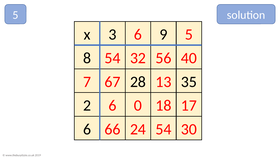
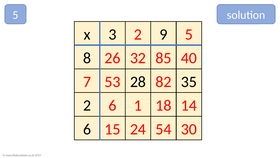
3 6: 6 -> 2 (138, 34)
8 54: 54 -> 26 (113, 58)
56: 56 -> 85 (163, 58)
67: 67 -> 53 (113, 82)
13: 13 -> 82 (163, 82)
0: 0 -> 1 (138, 105)
17: 17 -> 14 (189, 105)
66: 66 -> 15 (113, 129)
